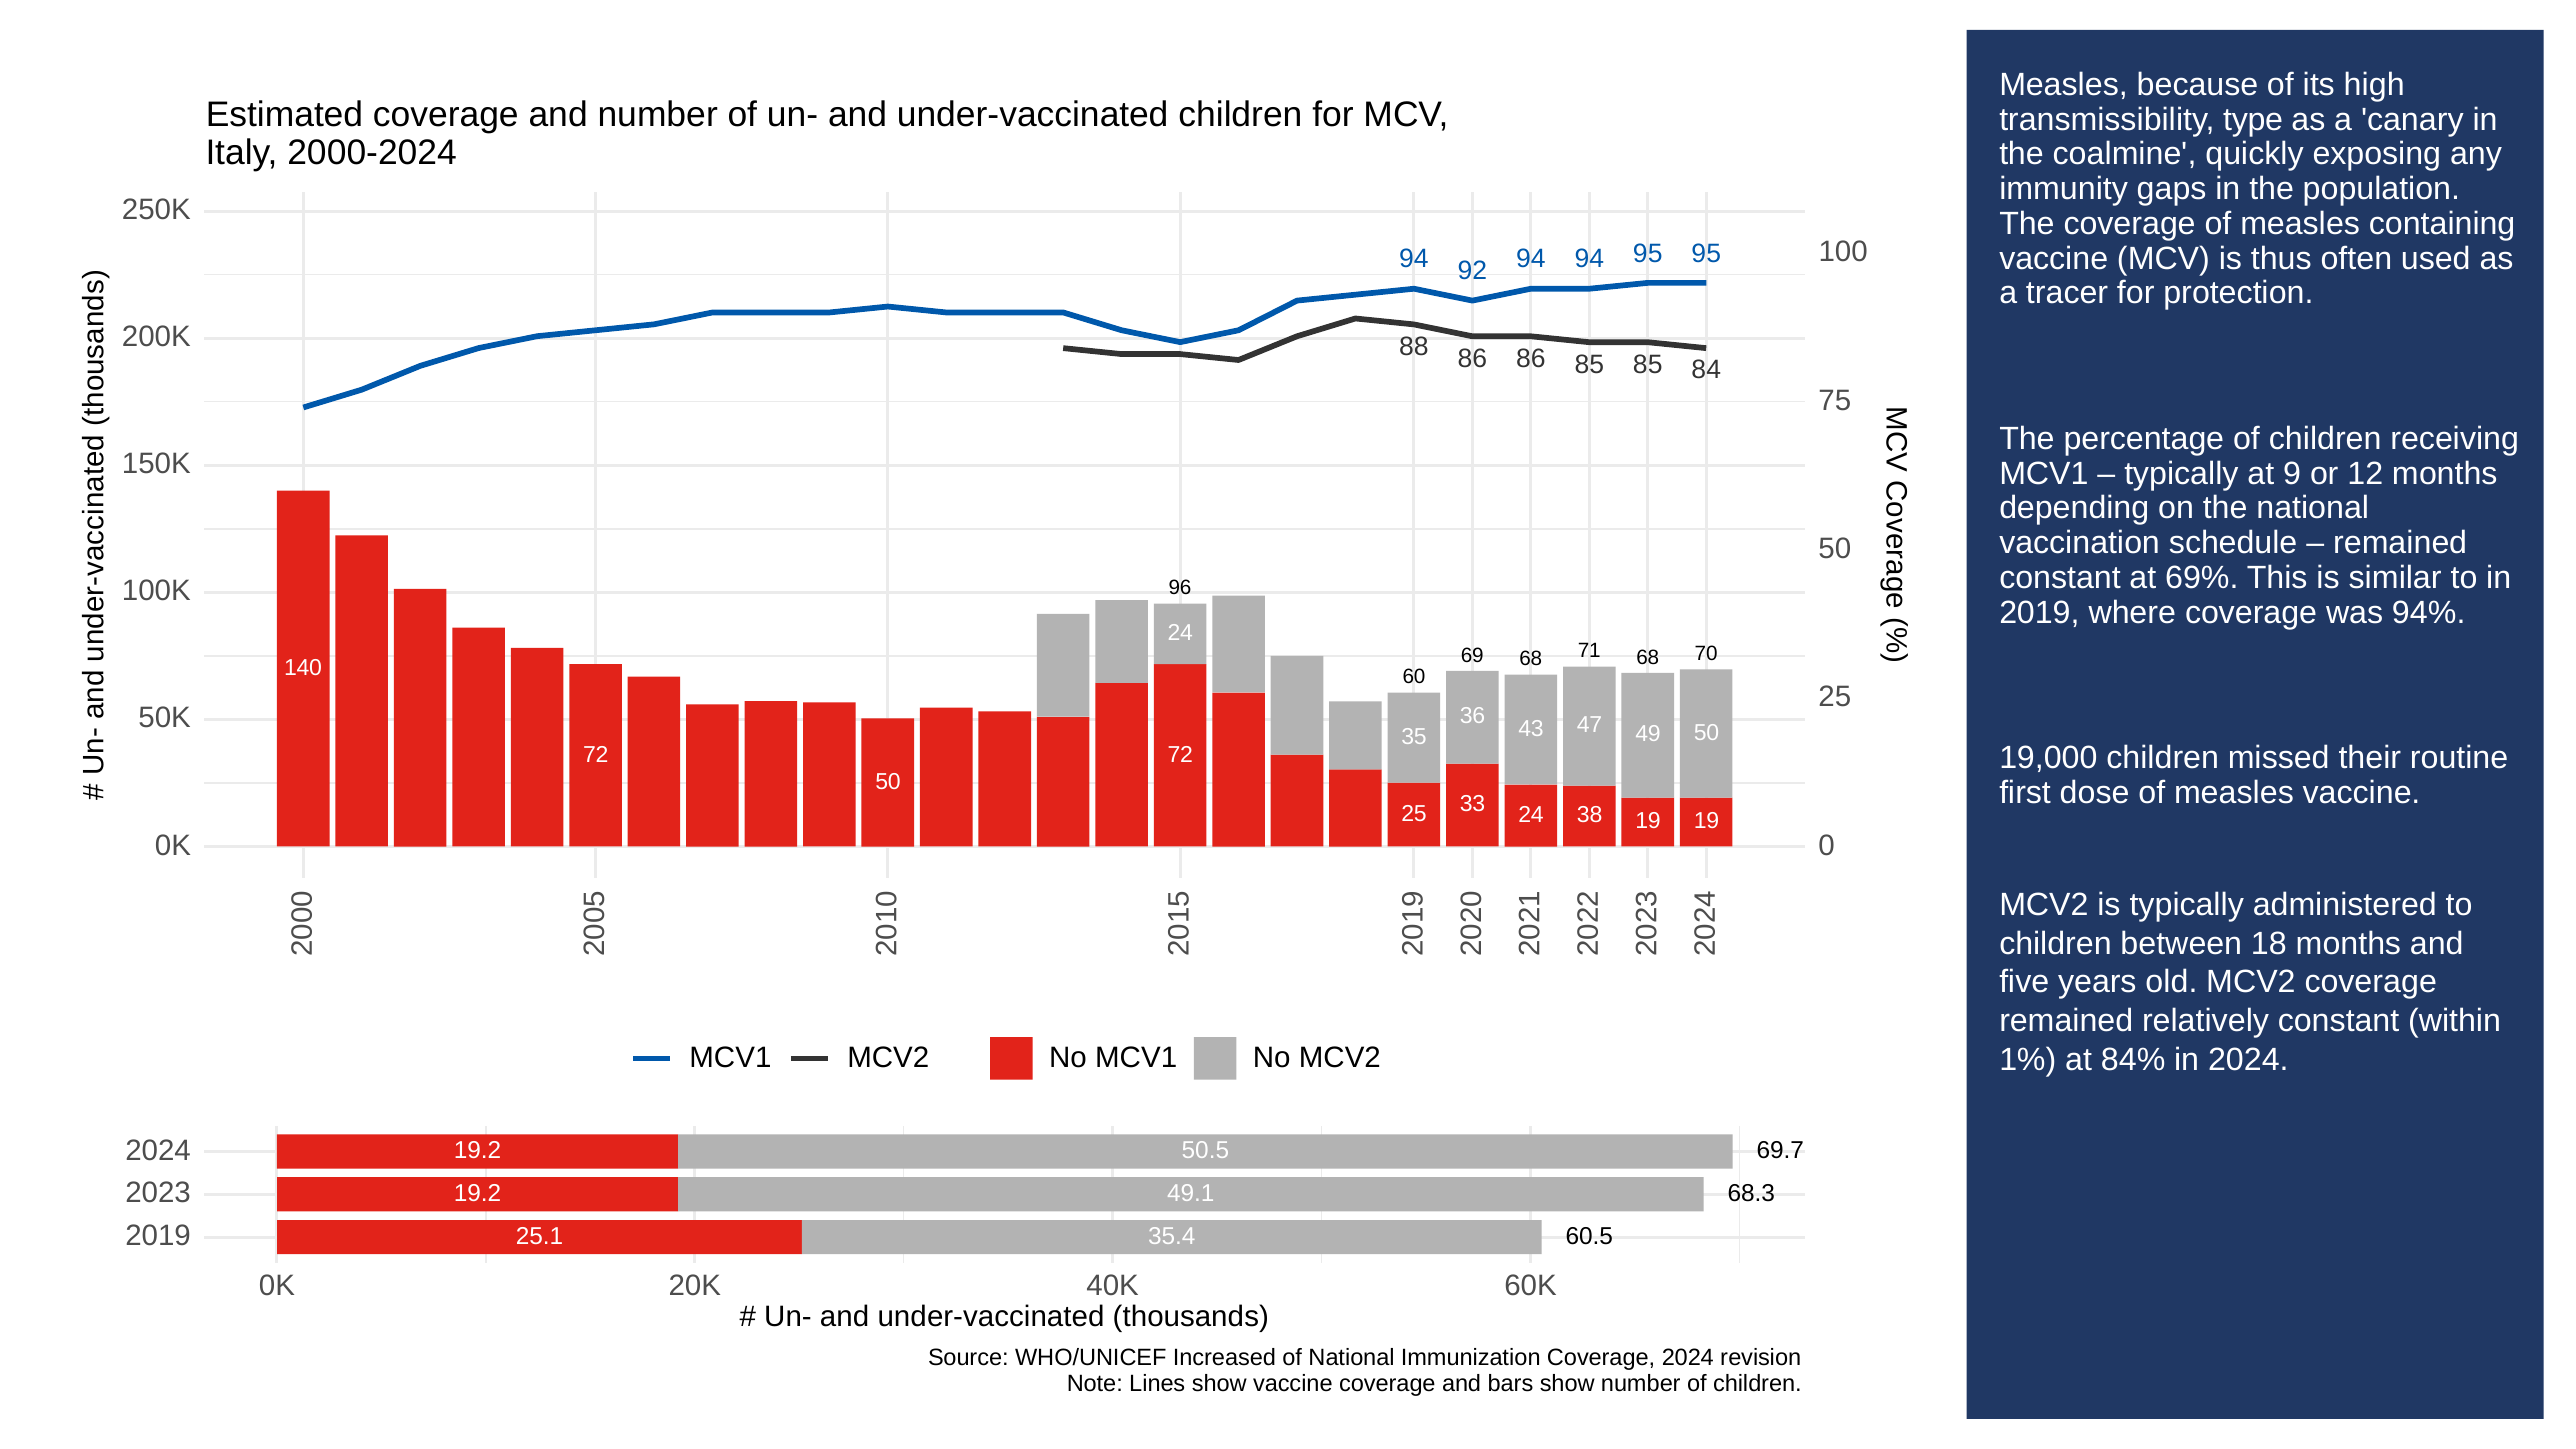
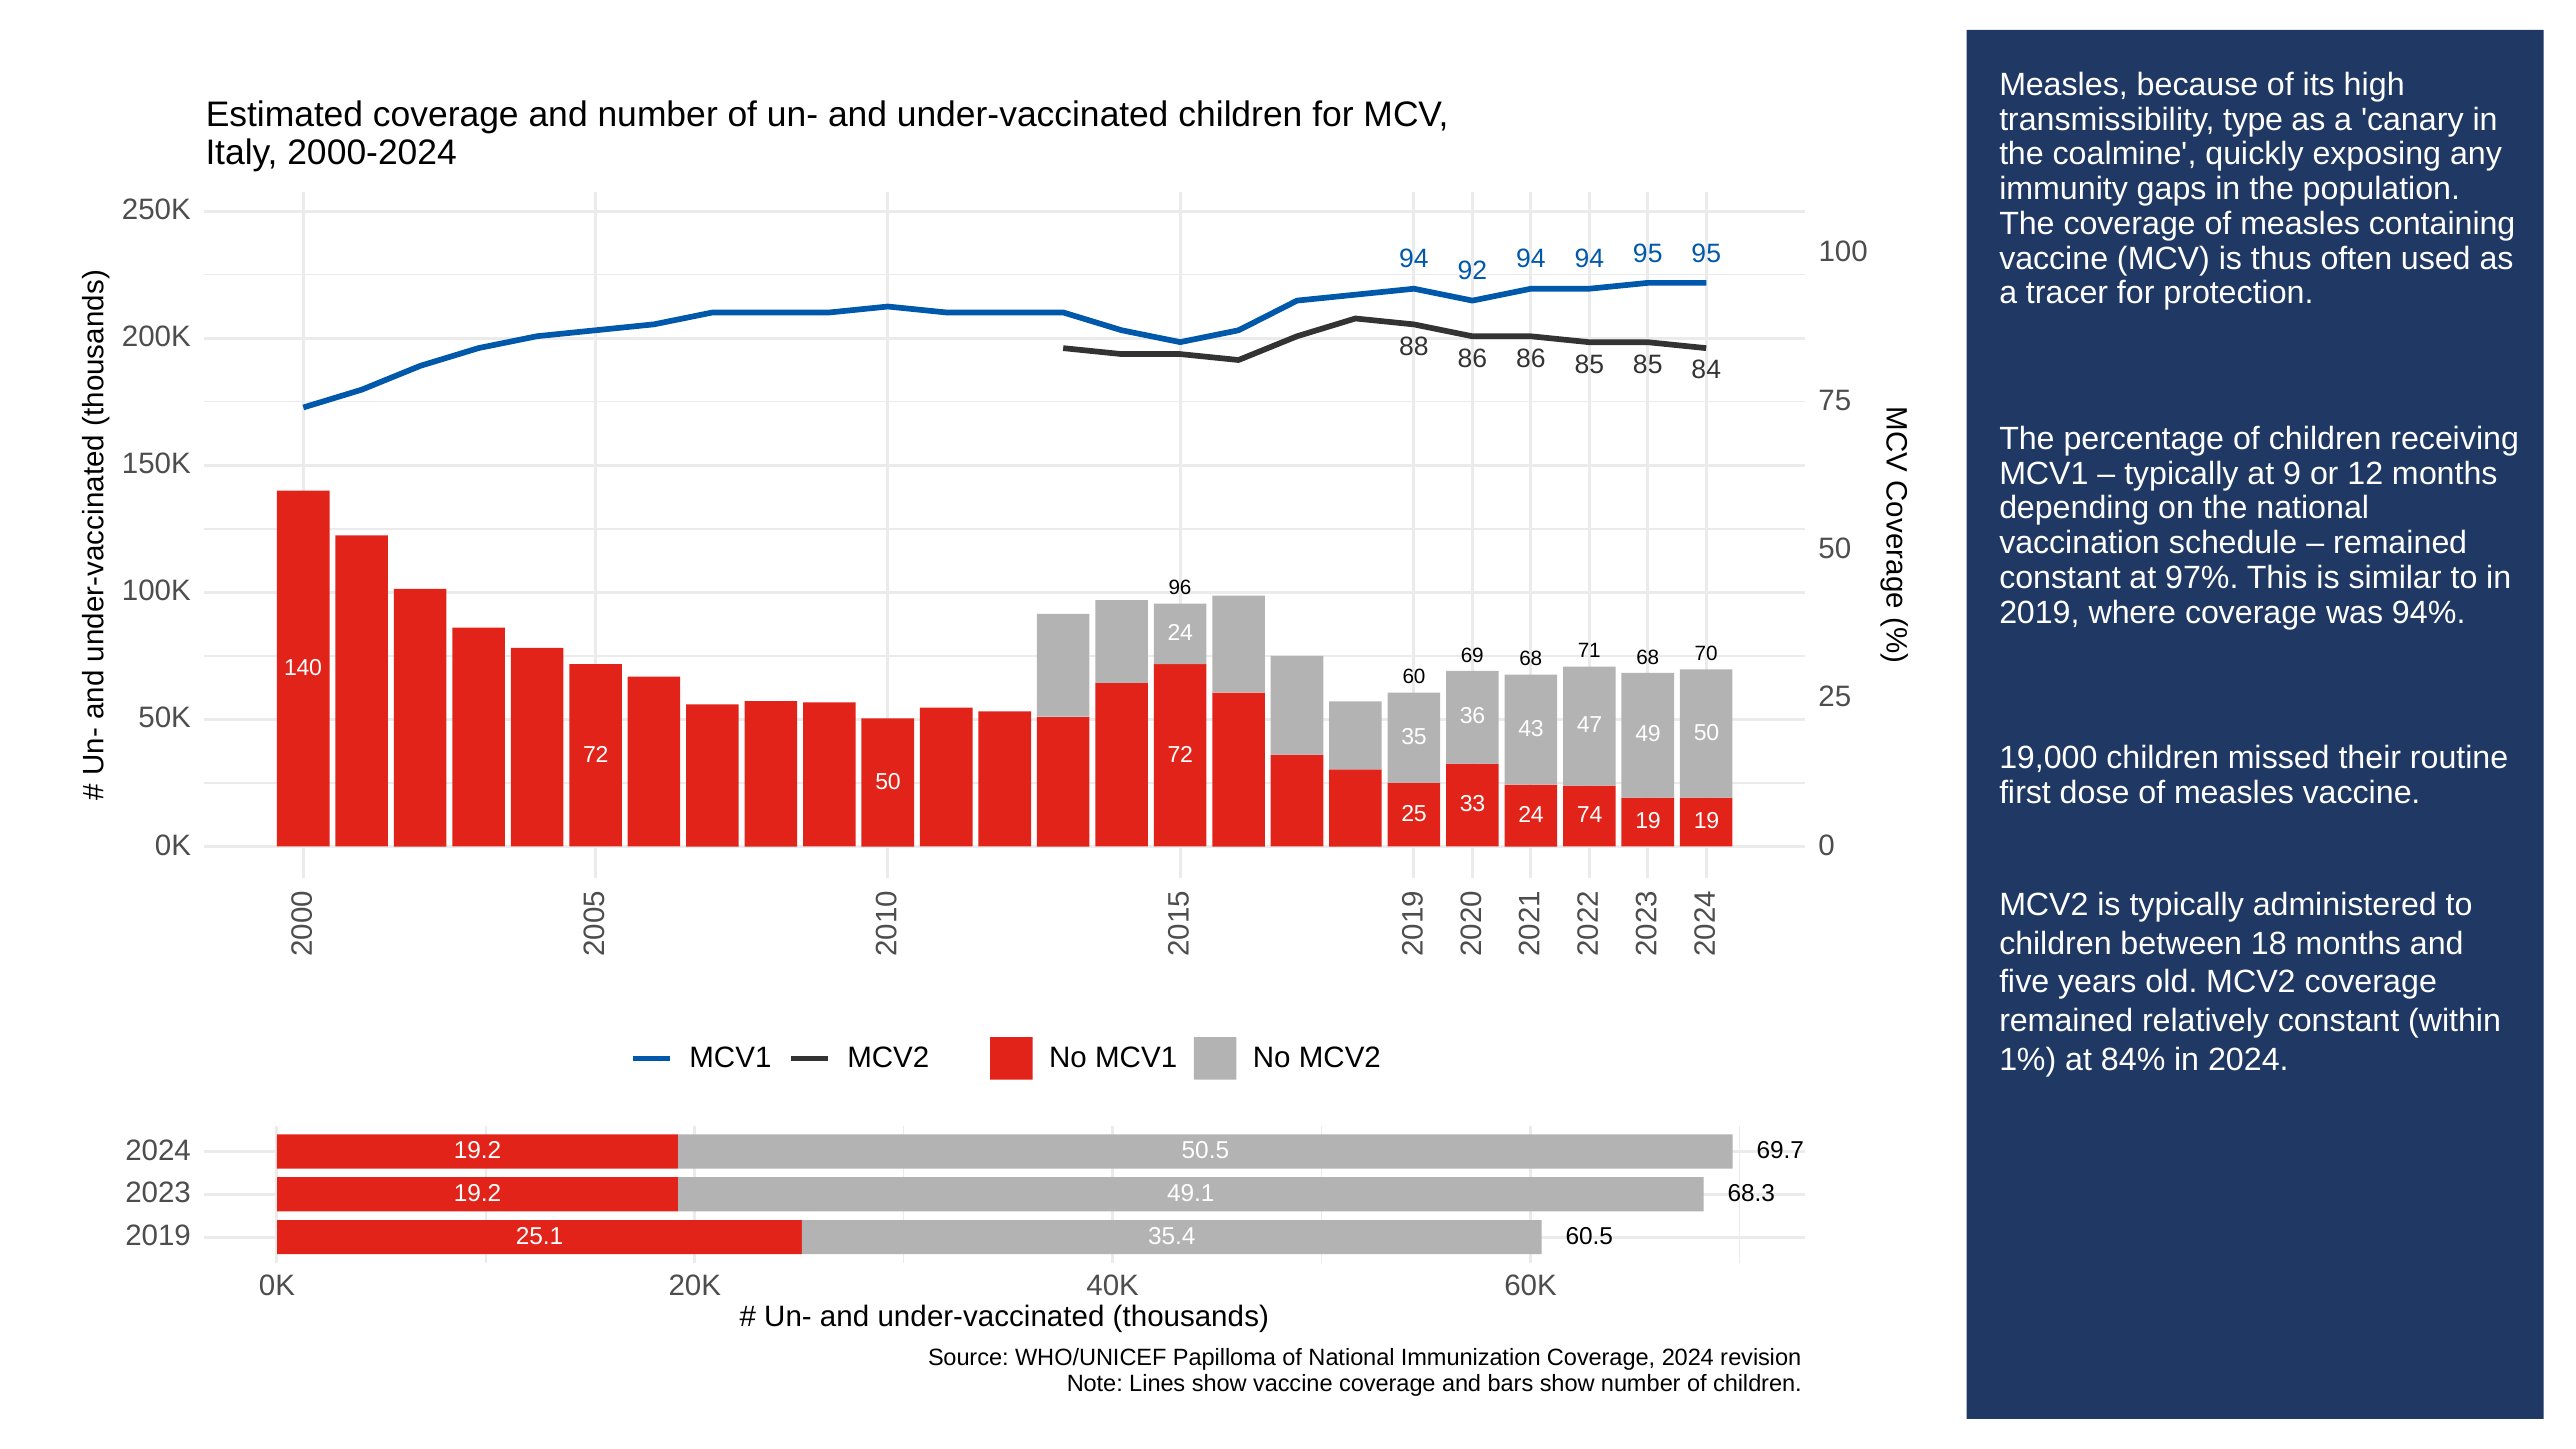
69%: 69% -> 97% (2202, 578)
38: 38 -> 74 (1590, 815)
Increased: Increased -> Papilloma (1224, 1358)
